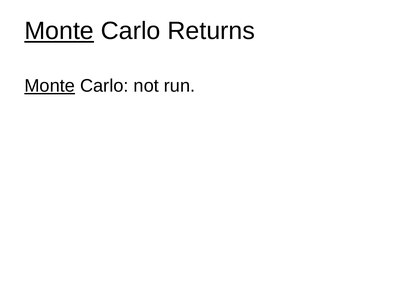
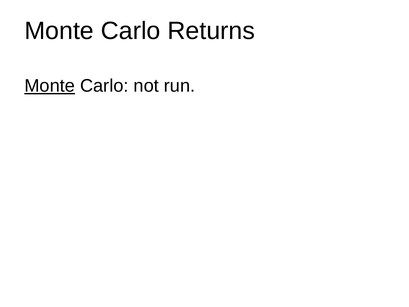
Monte underline: present -> none (59, 31)
